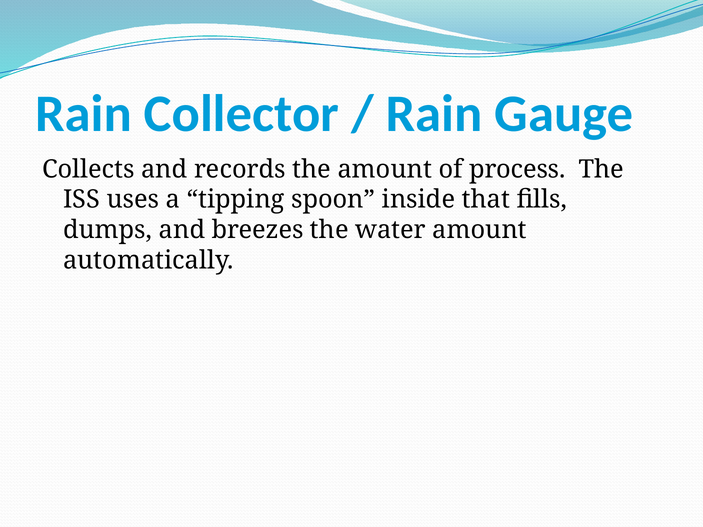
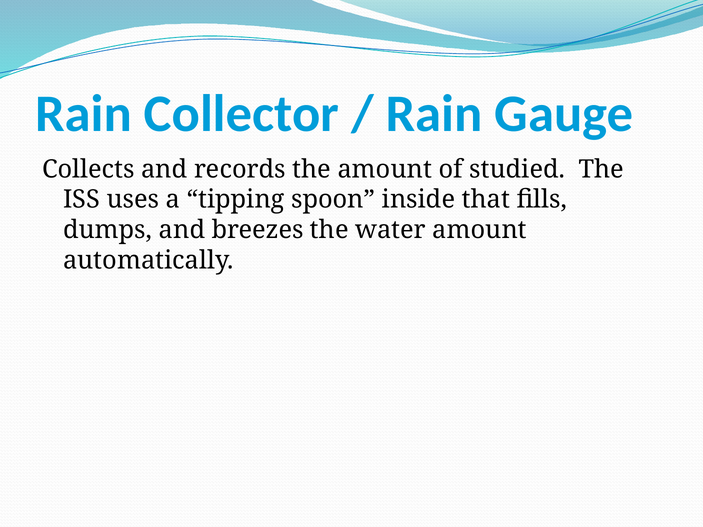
process: process -> studied (517, 169)
